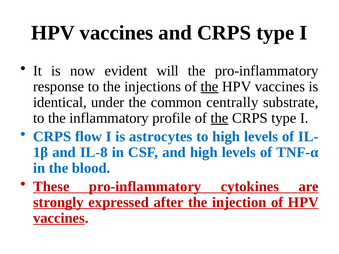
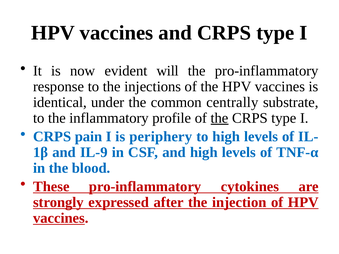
the underline: present -> none (210, 87)
flow: flow -> pain (89, 137)
astrocytes: astrocytes -> periphery (161, 137)
IL-8: IL-8 -> IL-9 (94, 152)
